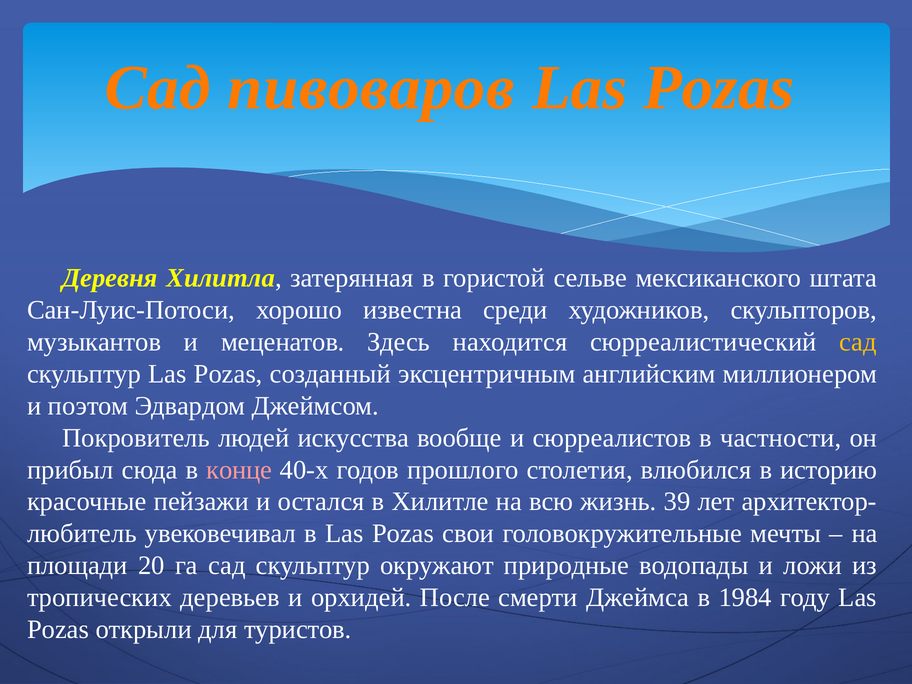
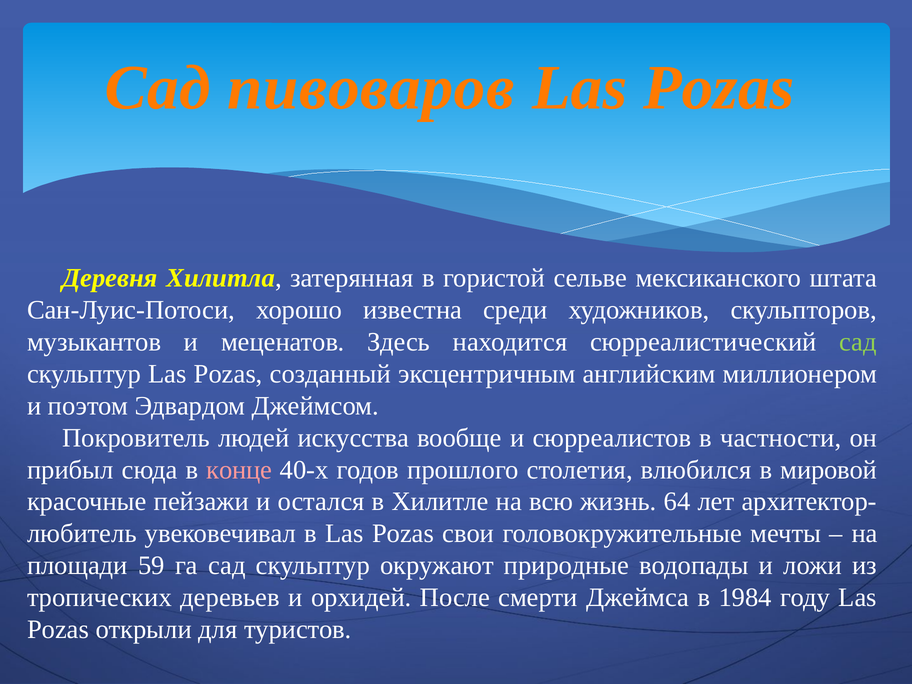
сад colour: yellow -> light green (858, 342)
историю: историю -> мировой (829, 470)
39: 39 -> 64 (677, 502)
20: 20 -> 59 (151, 565)
